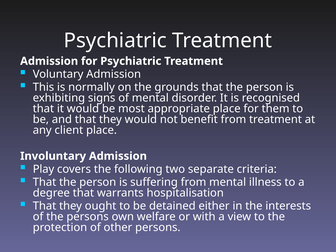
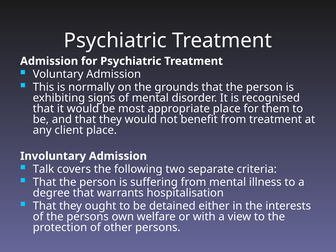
Play: Play -> Talk (43, 169)
